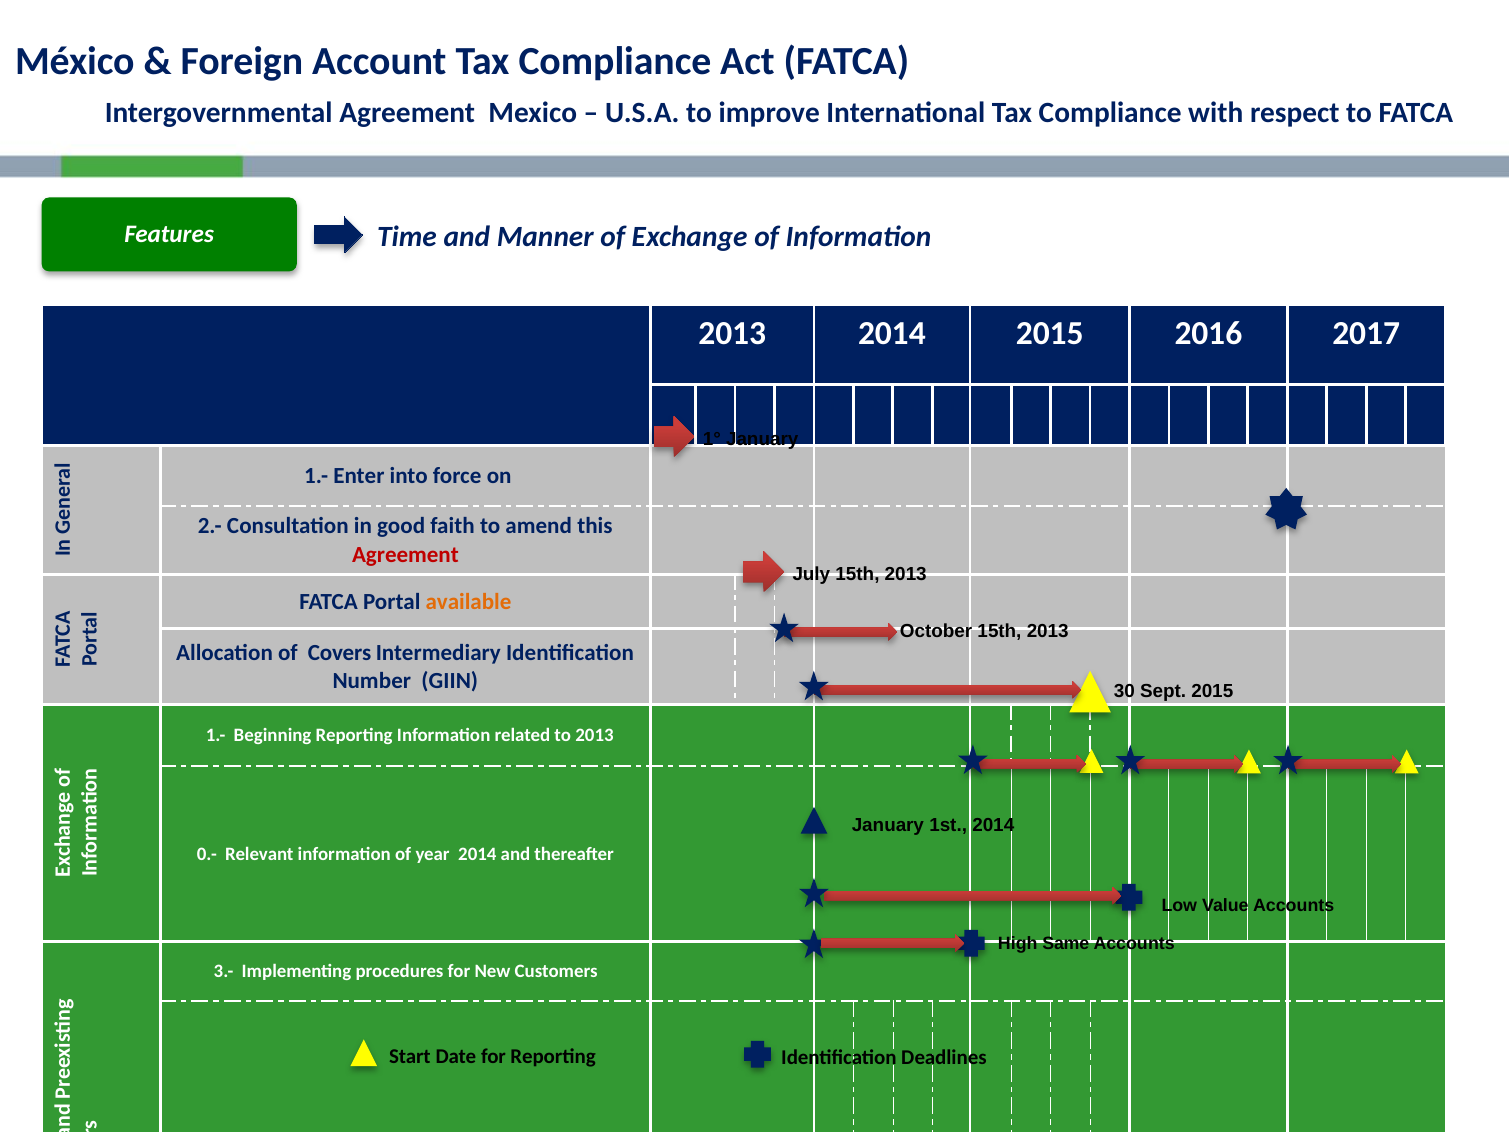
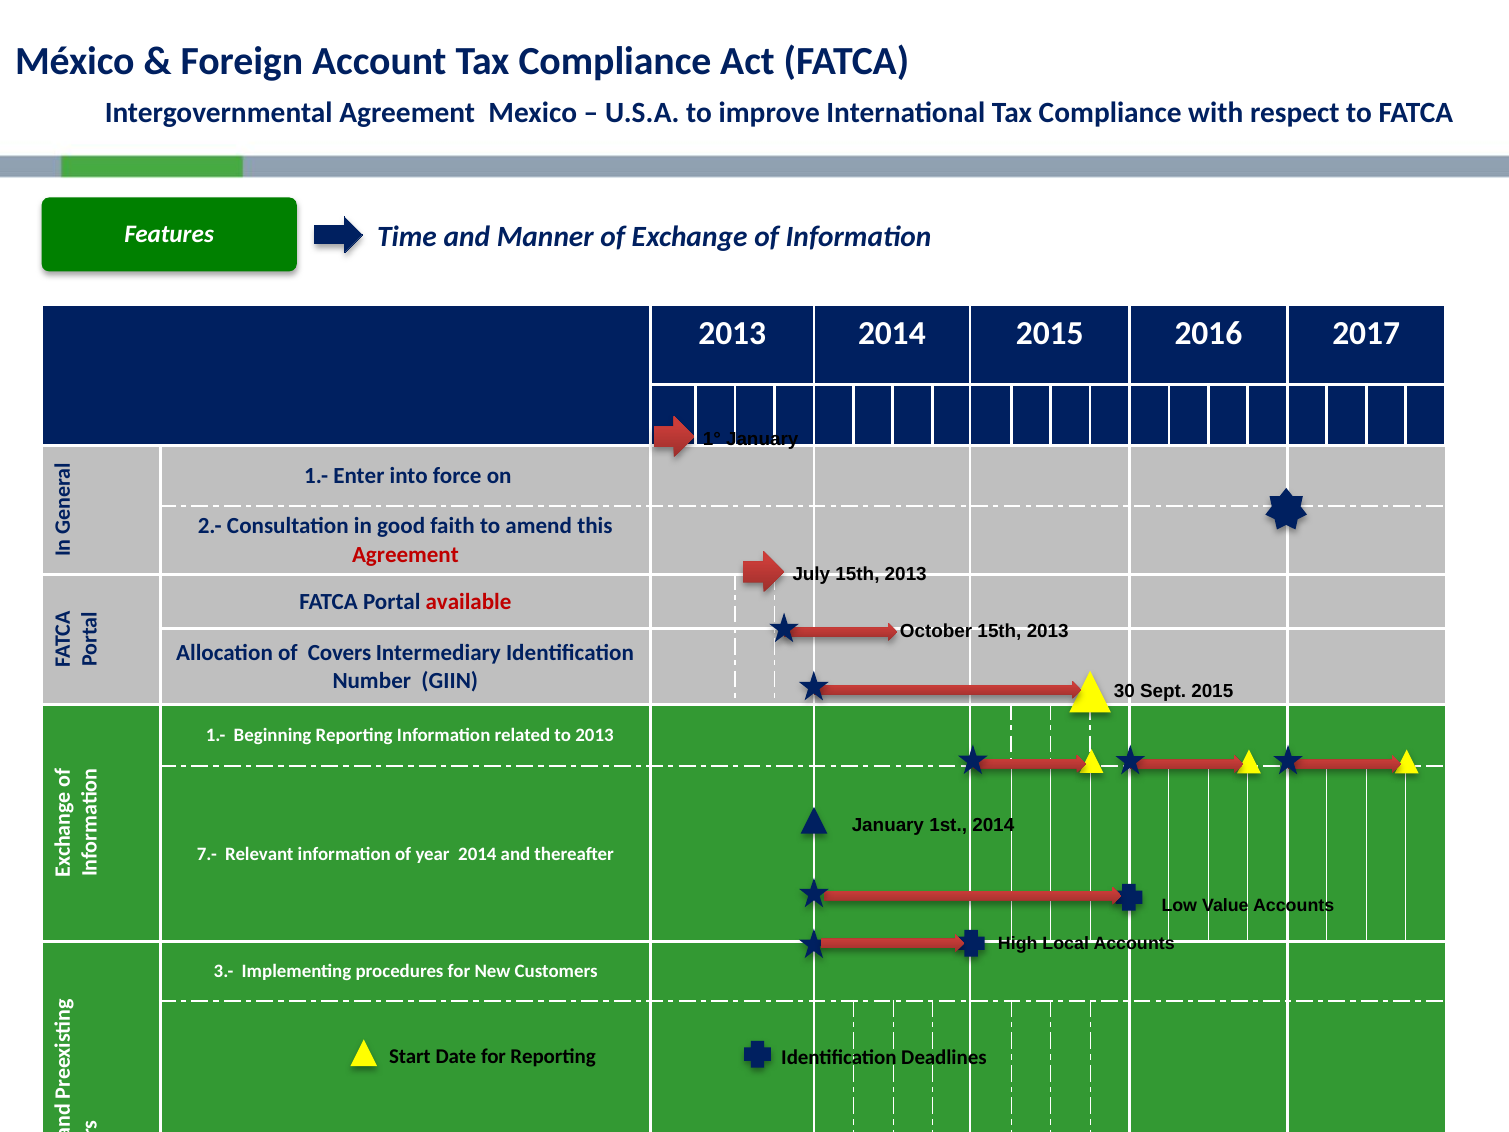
available colour: orange -> red (469, 602)
0.-: 0.- -> 7.- (207, 854)
Same: Same -> Local (1066, 943)
